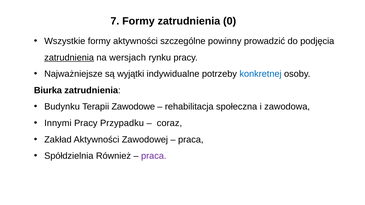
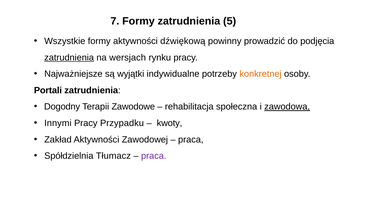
0: 0 -> 5 (230, 21)
szczególne: szczególne -> dźwiękową (183, 41)
konkretnej colour: blue -> orange (261, 74)
Biurka: Biurka -> Portali (48, 90)
Budynku: Budynku -> Dogodny (62, 107)
zawodowa underline: none -> present (287, 107)
coraz: coraz -> kwoty (170, 123)
Również: Również -> Tłumacz (113, 156)
